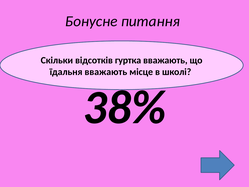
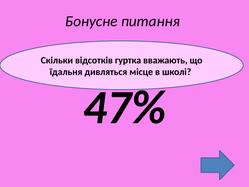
їдальня вважають: вважають -> дивляться (106, 72)
38%: 38% -> 47% (124, 107)
